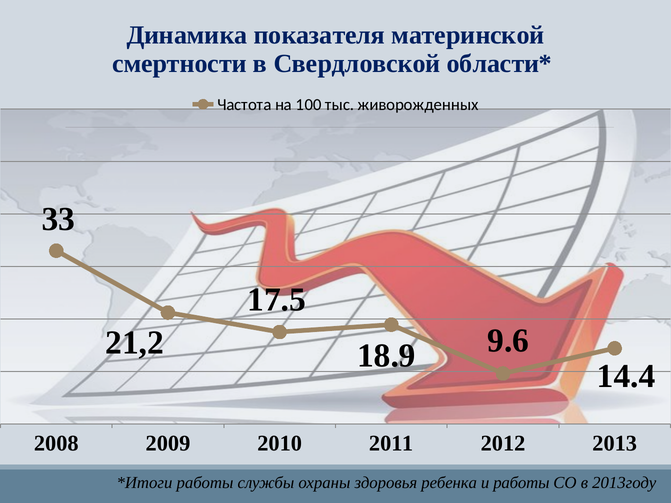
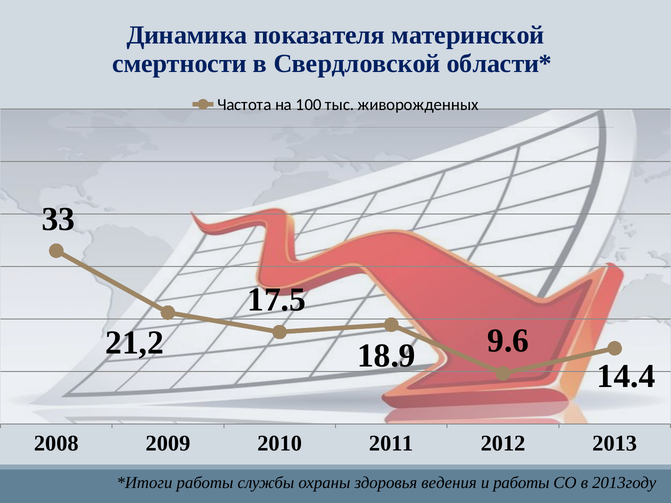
ребенка: ребенка -> ведения (449, 483)
